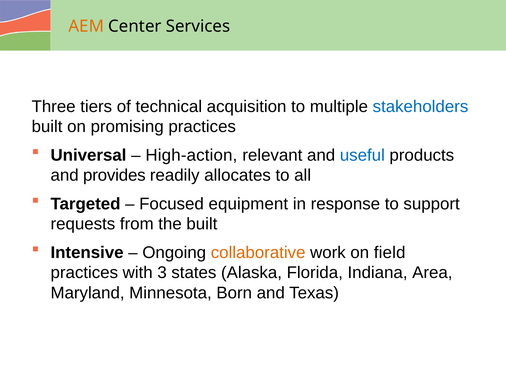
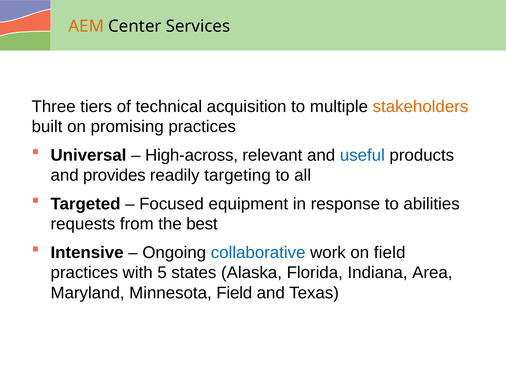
stakeholders colour: blue -> orange (420, 107)
High-action: High-action -> High-across (192, 155)
allocates: allocates -> targeting (237, 176)
support: support -> abilities (432, 204)
the built: built -> best (202, 224)
collaborative colour: orange -> blue (258, 253)
3: 3 -> 5 (162, 273)
Minnesota Born: Born -> Field (234, 293)
